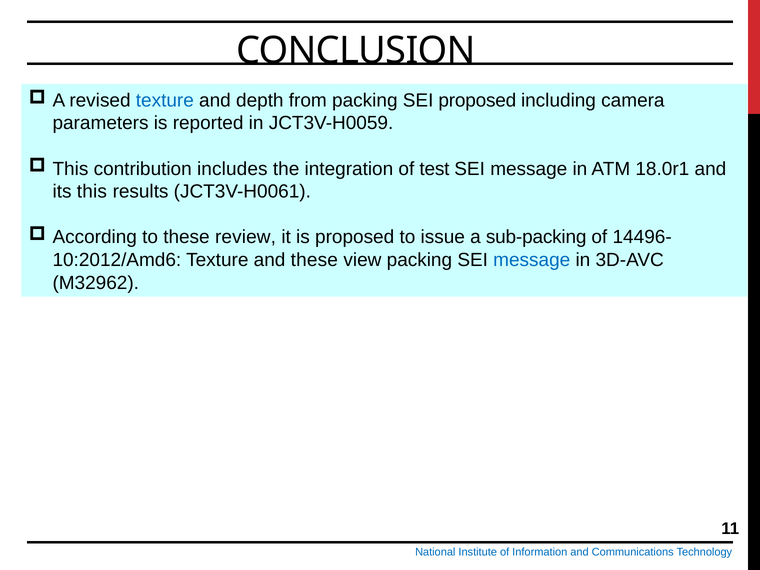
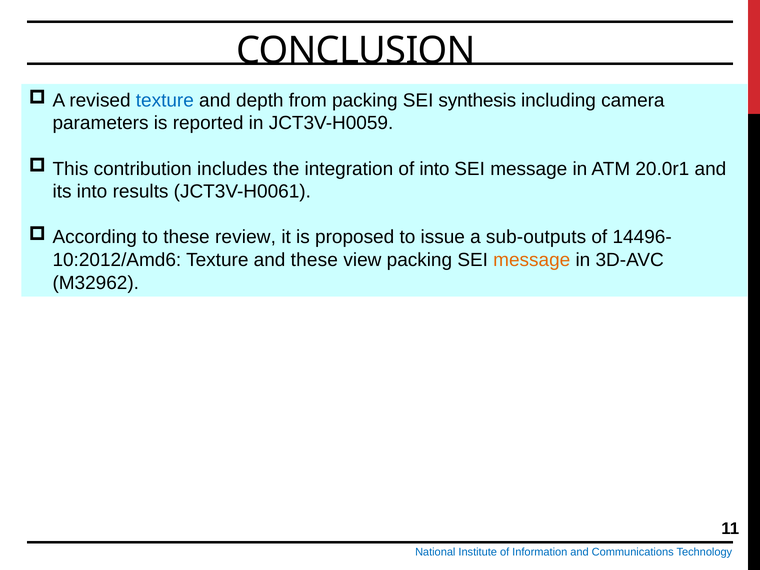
SEI proposed: proposed -> synthesis (477, 100)
of test: test -> into (434, 169)
18.0r1: 18.0r1 -> 20.0r1 (662, 169)
its this: this -> into (92, 192)
sub-packing: sub-packing -> sub-outputs (536, 237)
message colour: blue -> orange (532, 260)
